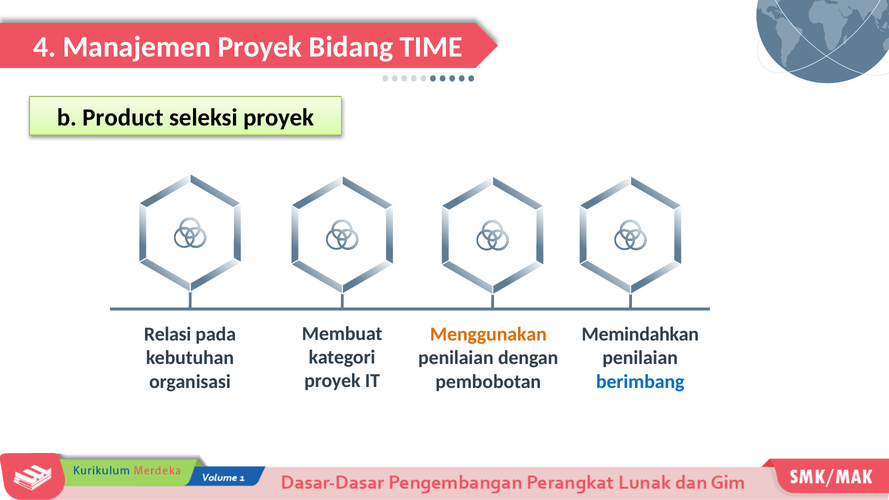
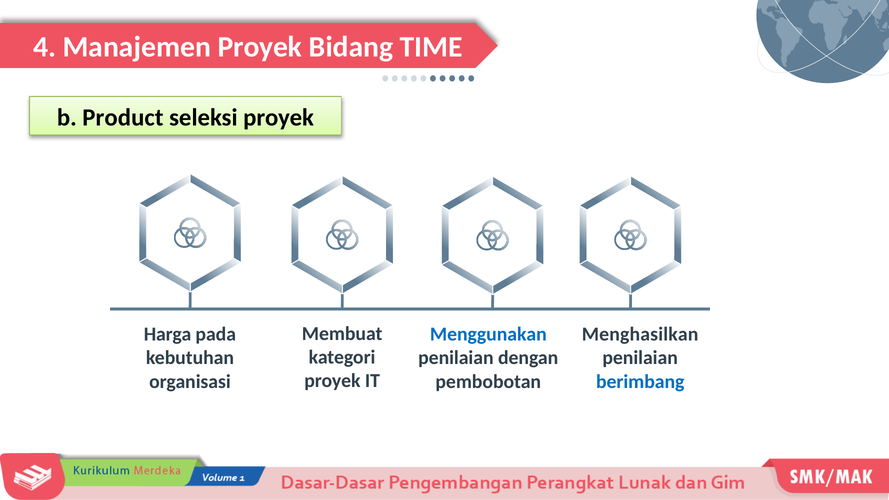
Relasi: Relasi -> Harga (168, 334)
Menggunakan colour: orange -> blue (488, 334)
Memindahkan: Memindahkan -> Menghasilkan (640, 334)
